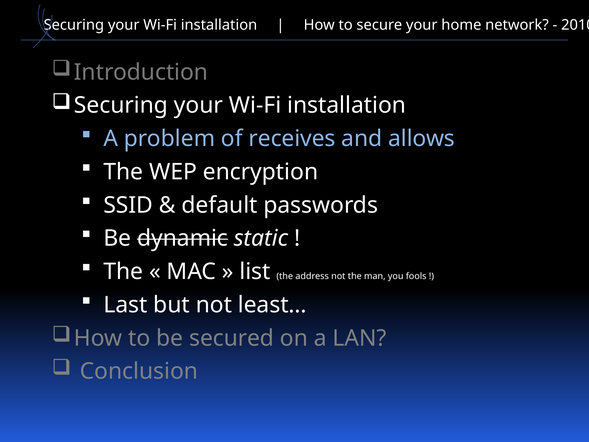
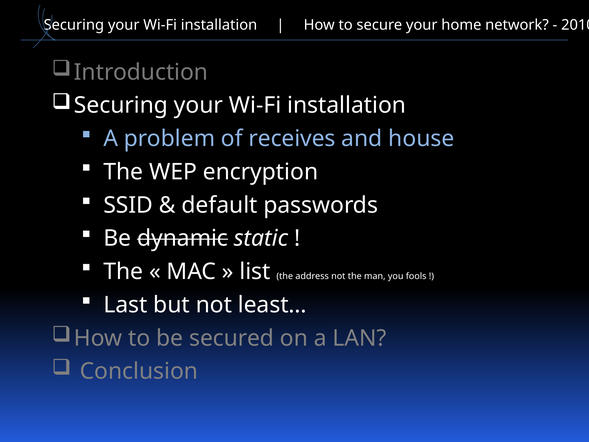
allows: allows -> house (421, 139)
